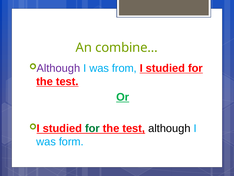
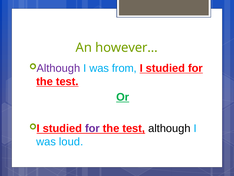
combine…: combine… -> however… (126, 47)
for colour: green -> purple (92, 128)
form: form -> loud (71, 141)
